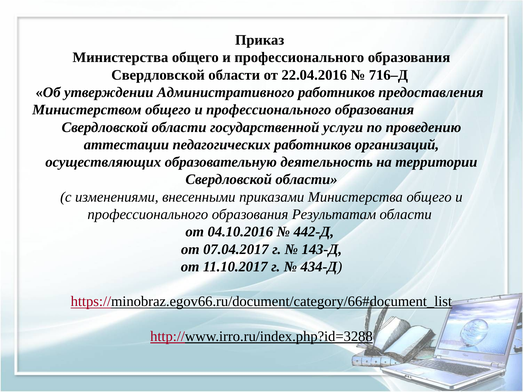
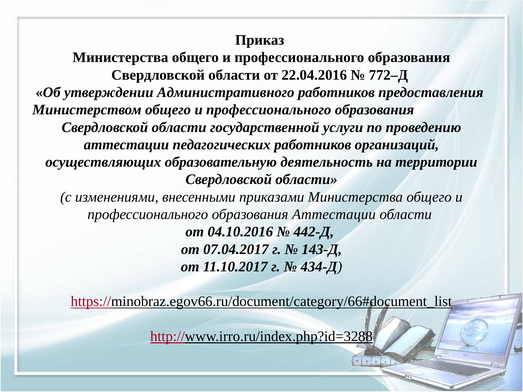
716–Д: 716–Д -> 772–Д (388, 75)
образования Результатам: Результатам -> Аттестации (334, 215)
